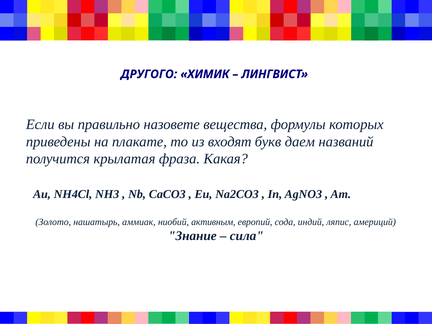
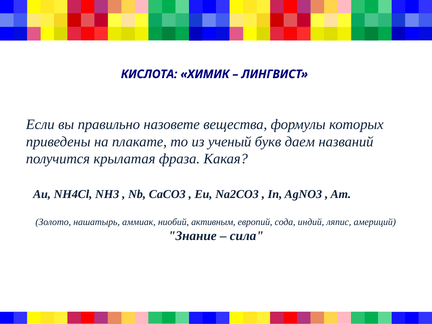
ДРУГОГО: ДРУГОГО -> КИСЛОТА (149, 74)
входят: входят -> ученый (230, 142)
